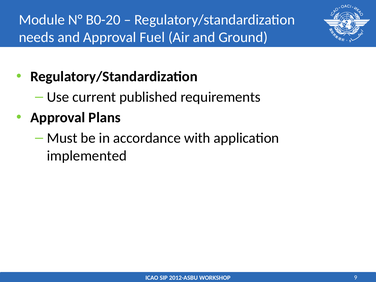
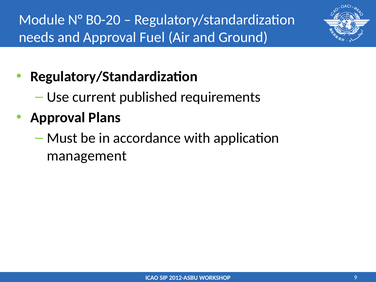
implemented: implemented -> management (87, 156)
